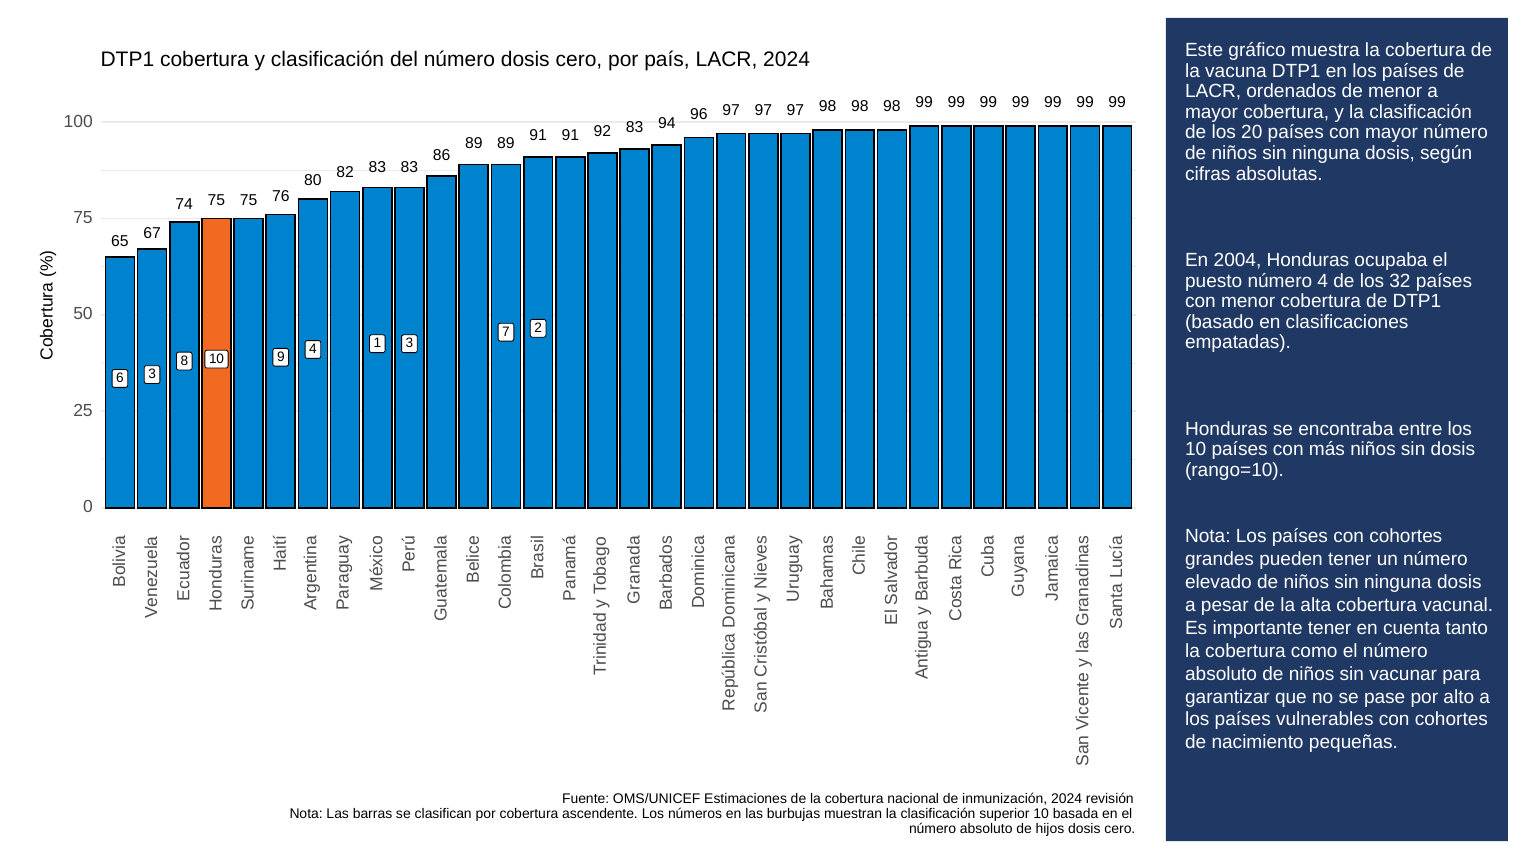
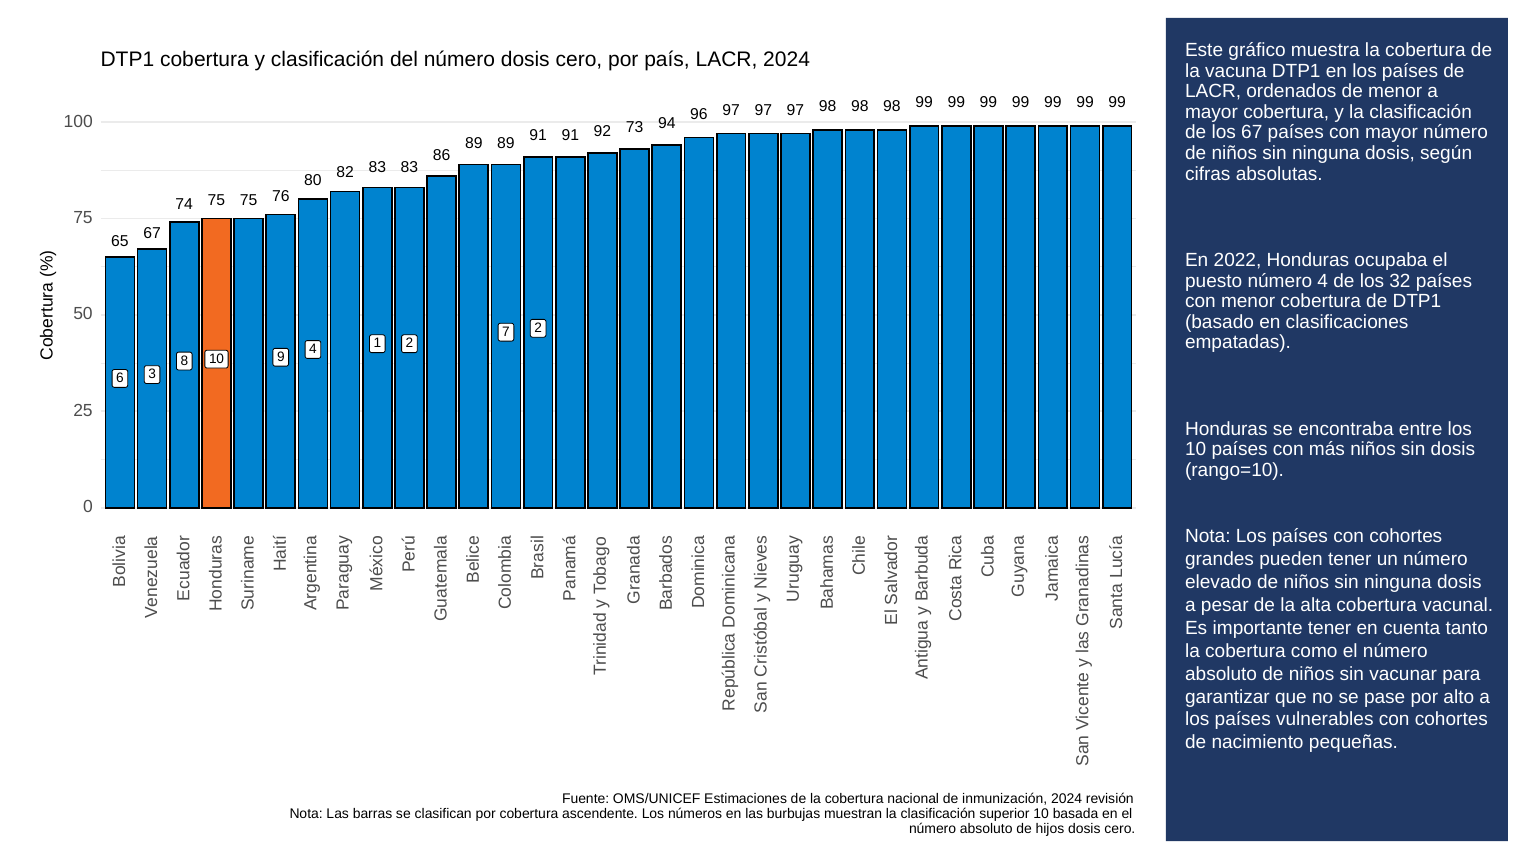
los 20: 20 -> 67 (1252, 133)
92 83: 83 -> 73 (635, 127)
2004: 2004 -> 2022 (1238, 260)
1 3: 3 -> 2 (410, 343)
